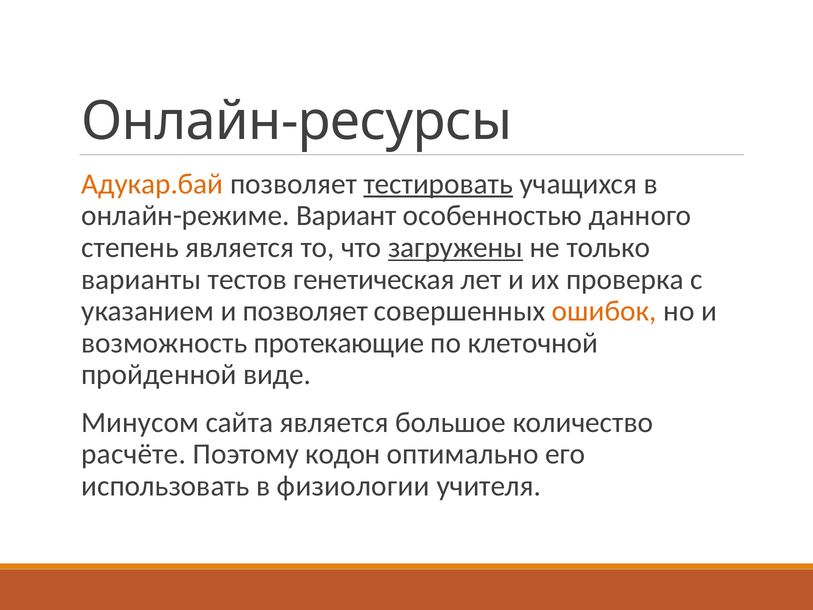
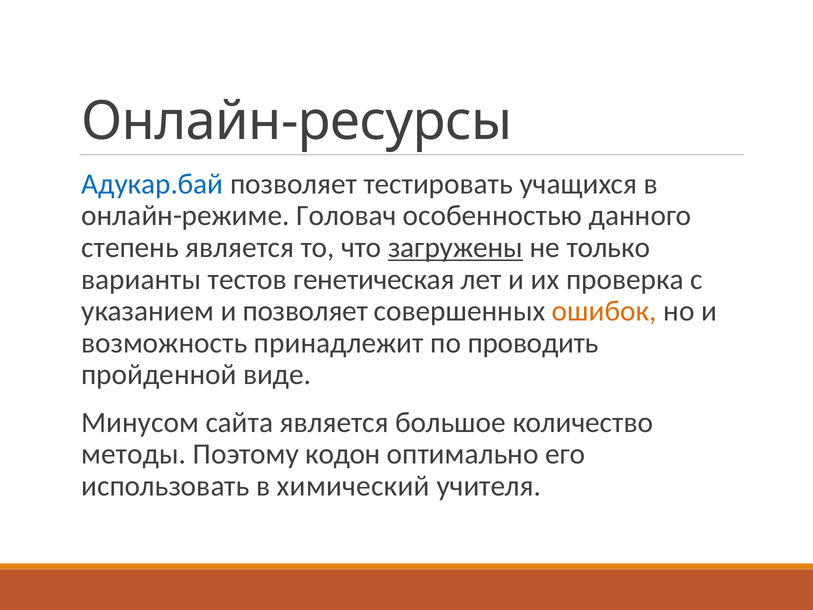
Адукар.бай colour: orange -> blue (152, 184)
тестировать underline: present -> none (438, 184)
Вариант: Вариант -> Головач (346, 216)
протекающие: протекающие -> принадлежит (339, 343)
клеточной: клеточной -> проводить (533, 343)
расчёте: расчёте -> методы (134, 454)
физиологии: физиологии -> химический (353, 486)
